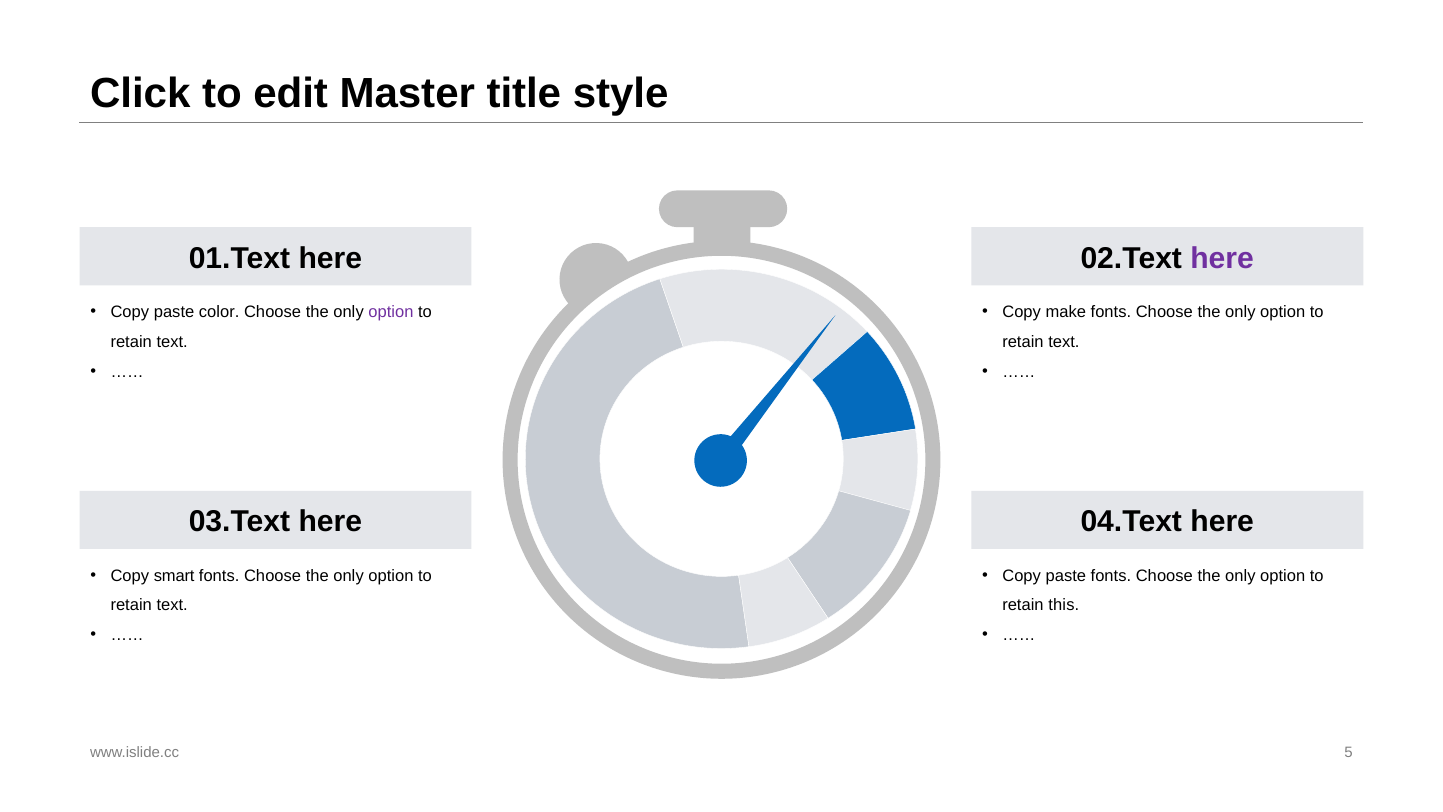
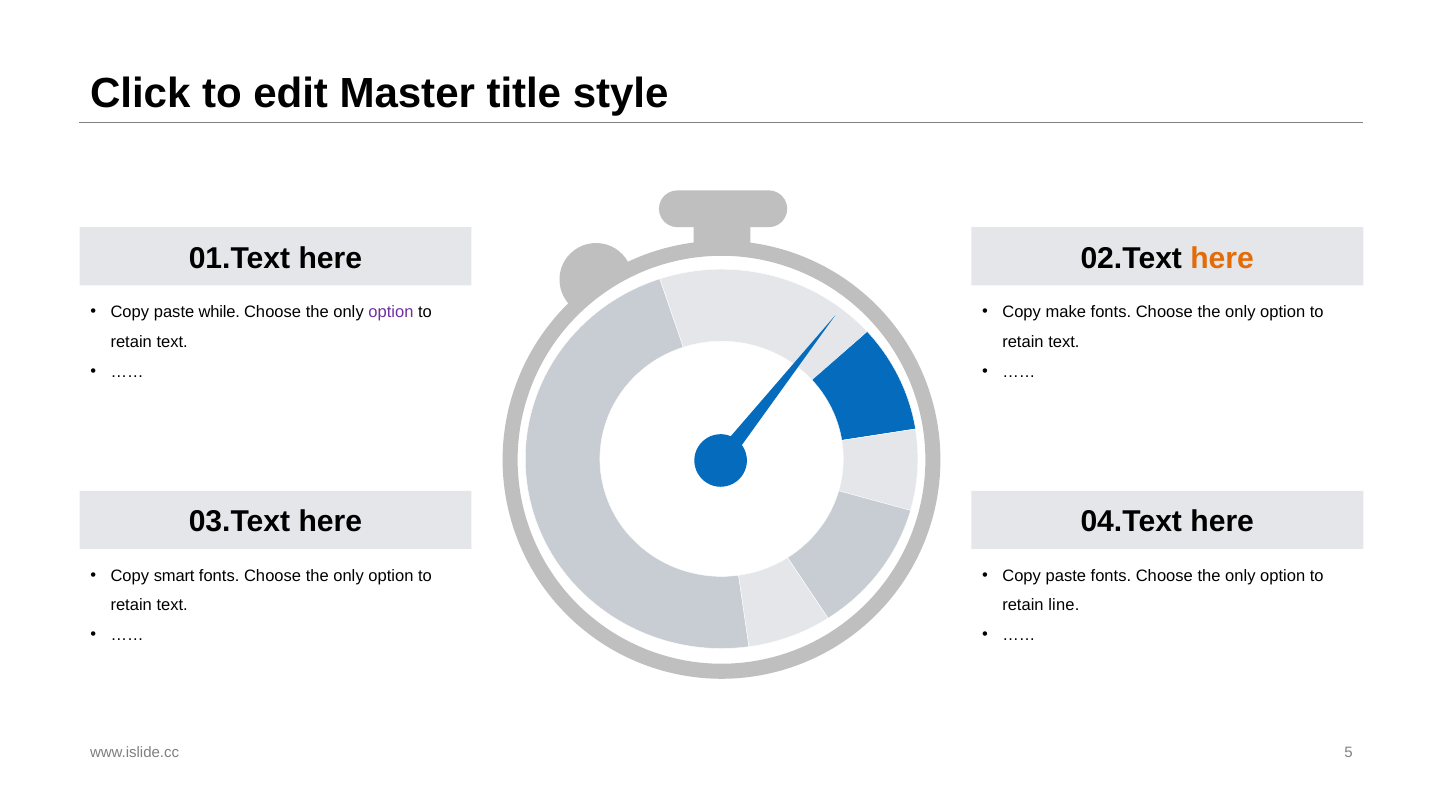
here colour: purple -> orange (1222, 258)
color: color -> while (219, 312)
this: this -> line (1064, 605)
